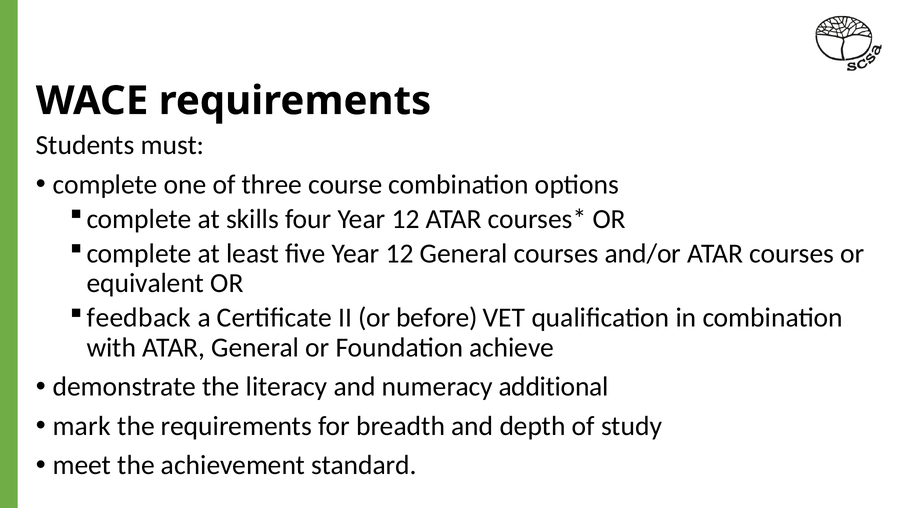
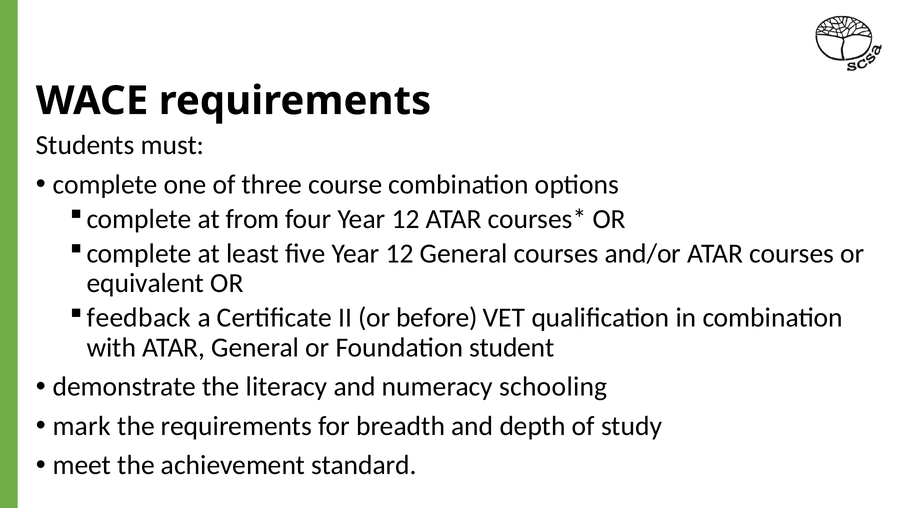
skills: skills -> from (253, 219)
achieve: achieve -> student (512, 348)
additional: additional -> schooling (553, 387)
